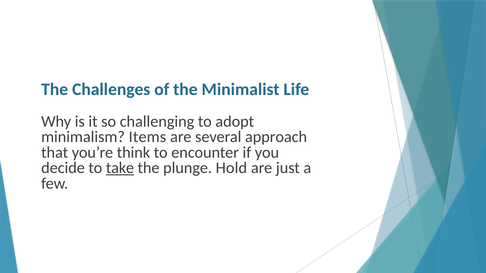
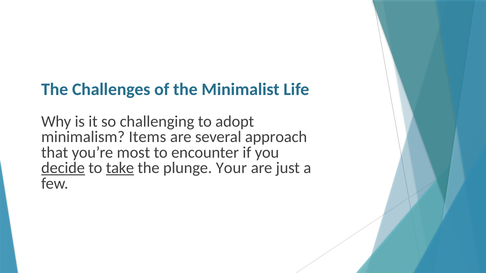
think: think -> most (133, 153)
decide underline: none -> present (63, 168)
Hold: Hold -> Your (231, 168)
